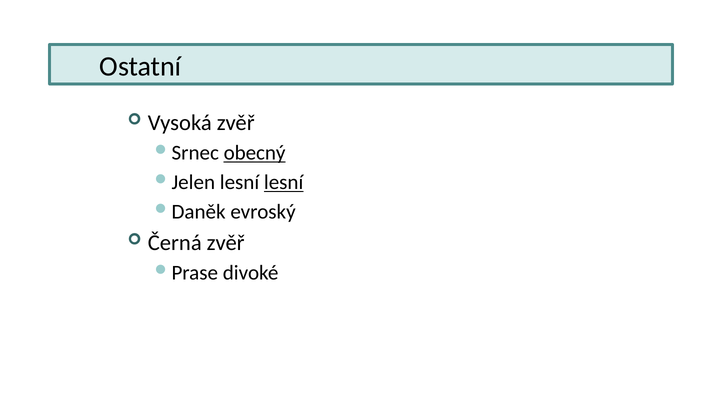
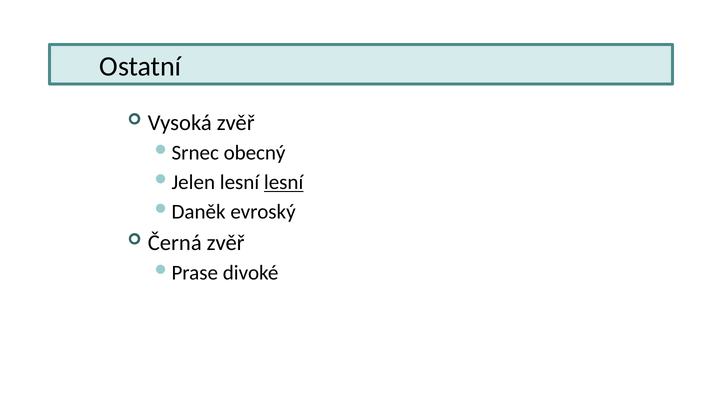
obecný underline: present -> none (255, 153)
